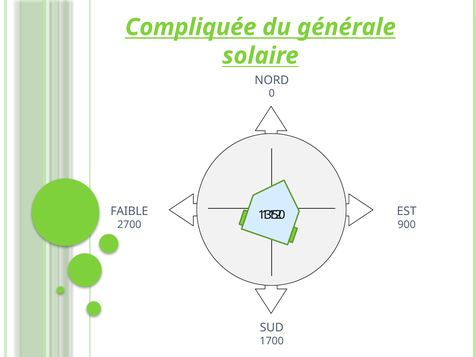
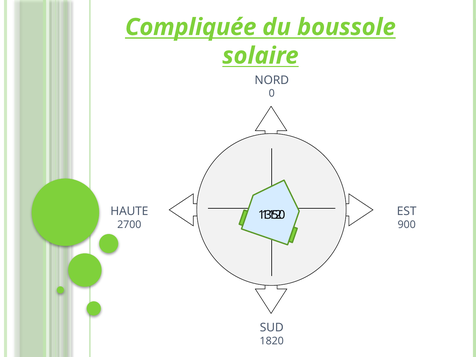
générale: générale -> boussole (346, 27)
FAIBLE: FAIBLE -> HAUTE (129, 211)
1700: 1700 -> 1820 (272, 341)
